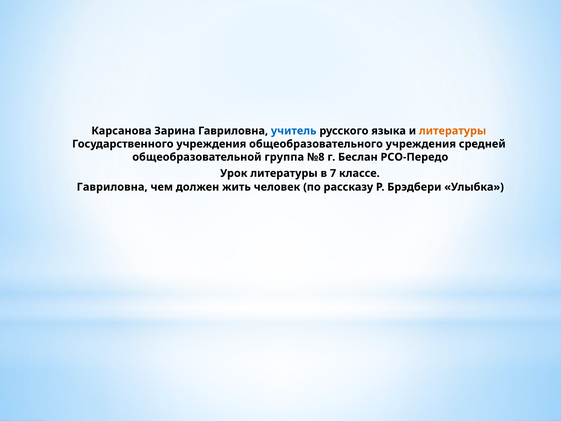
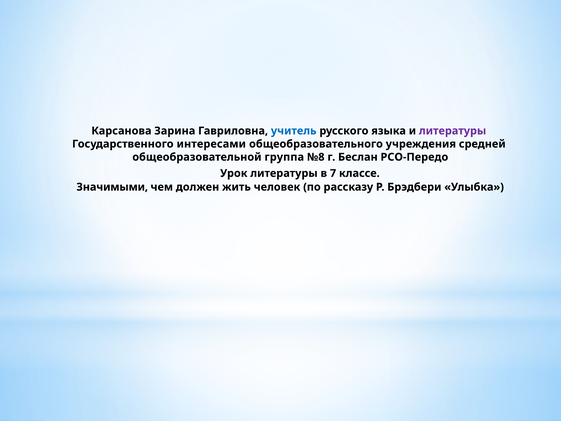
литературы colour: orange -> purple (453, 131)
Государственного учреждения: учреждения -> интересами (211, 144)
Гавриловна: Гавриловна -> Значимыми (112, 187)
